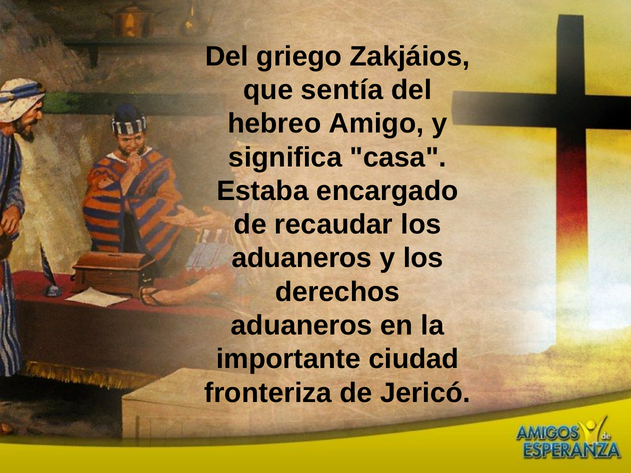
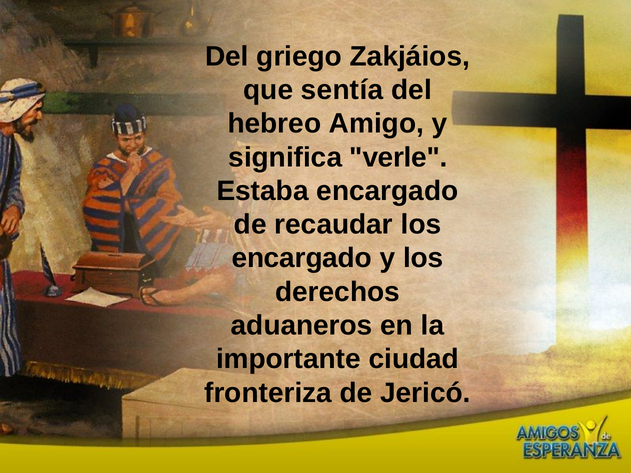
casa: casa -> verle (398, 157)
aduaneros: aduaneros -> encargado (302, 258)
